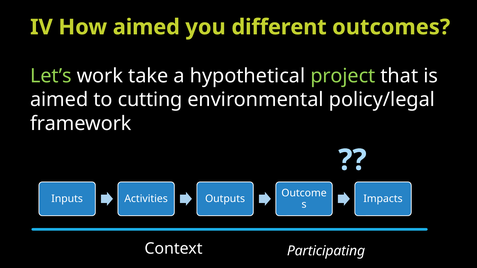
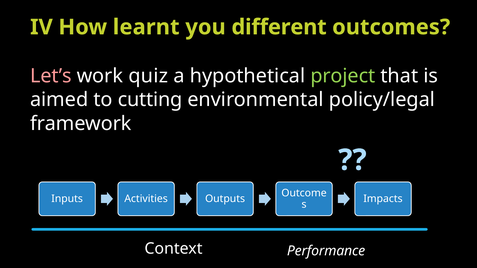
How aimed: aimed -> learnt (146, 27)
Let’s colour: light green -> pink (51, 76)
take: take -> quiz (148, 76)
Participating: Participating -> Performance (326, 251)
